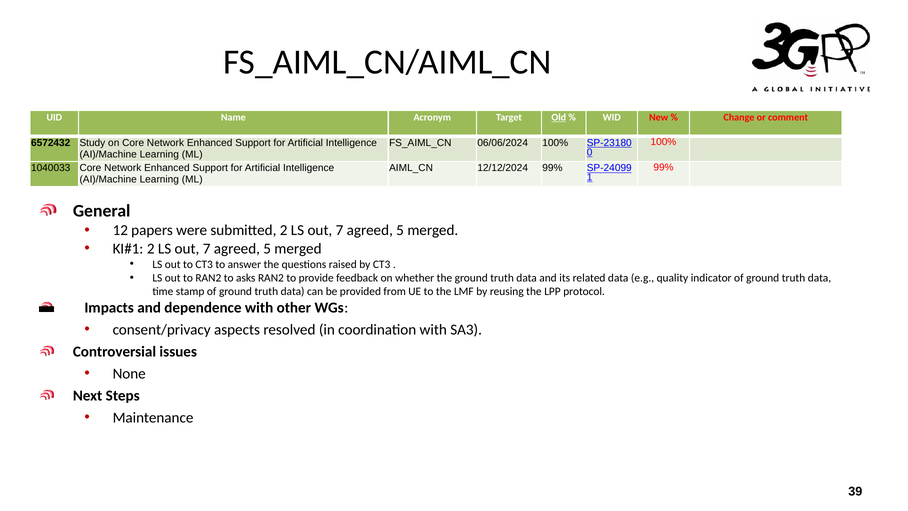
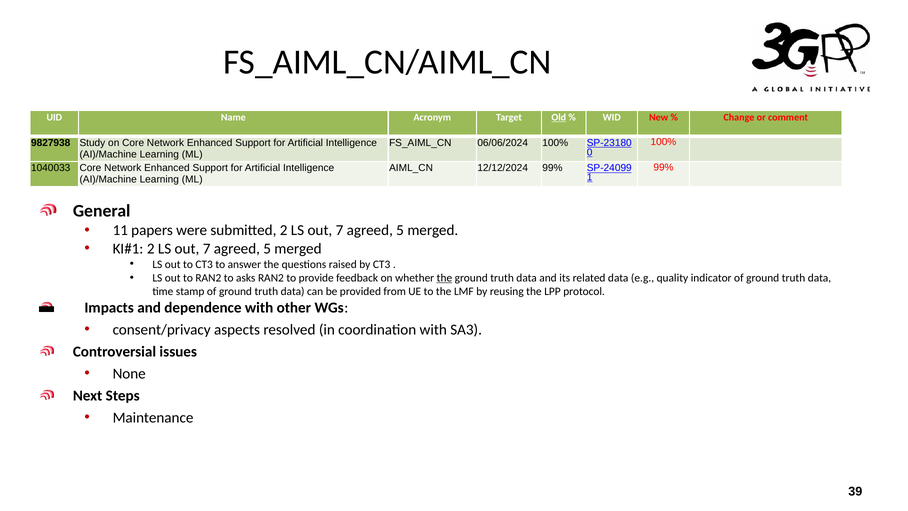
6572432: 6572432 -> 9827938 (51, 143)
12: 12 -> 11 (120, 230)
the underline: none -> present (444, 278)
